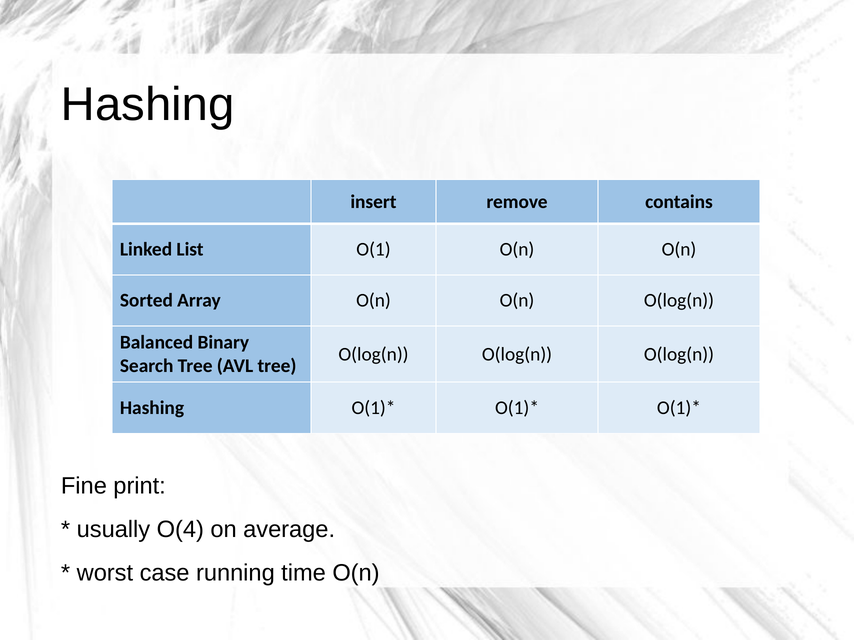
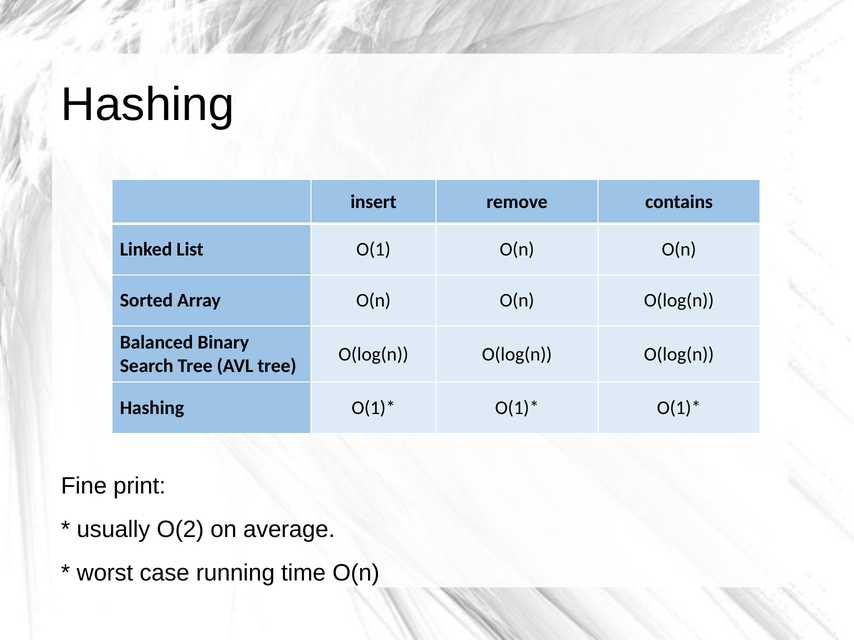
O(4: O(4 -> O(2 (180, 530)
